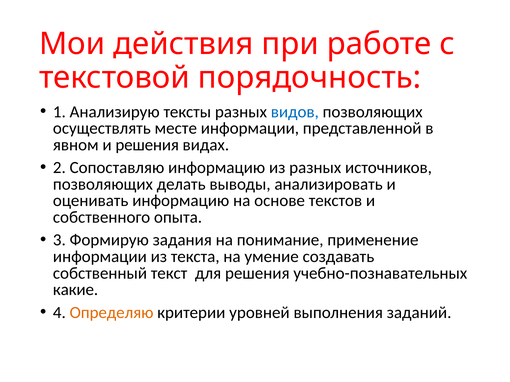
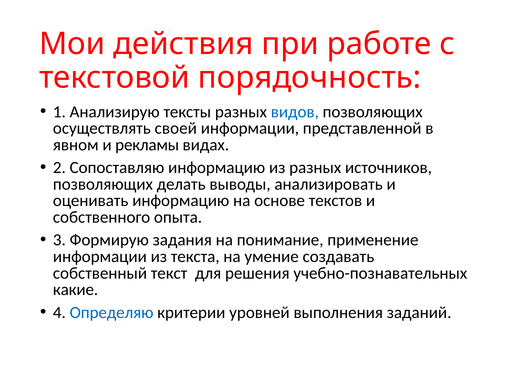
месте: месте -> своей (176, 128)
и решения: решения -> рекламы (147, 145)
Определяю colour: orange -> blue (112, 313)
